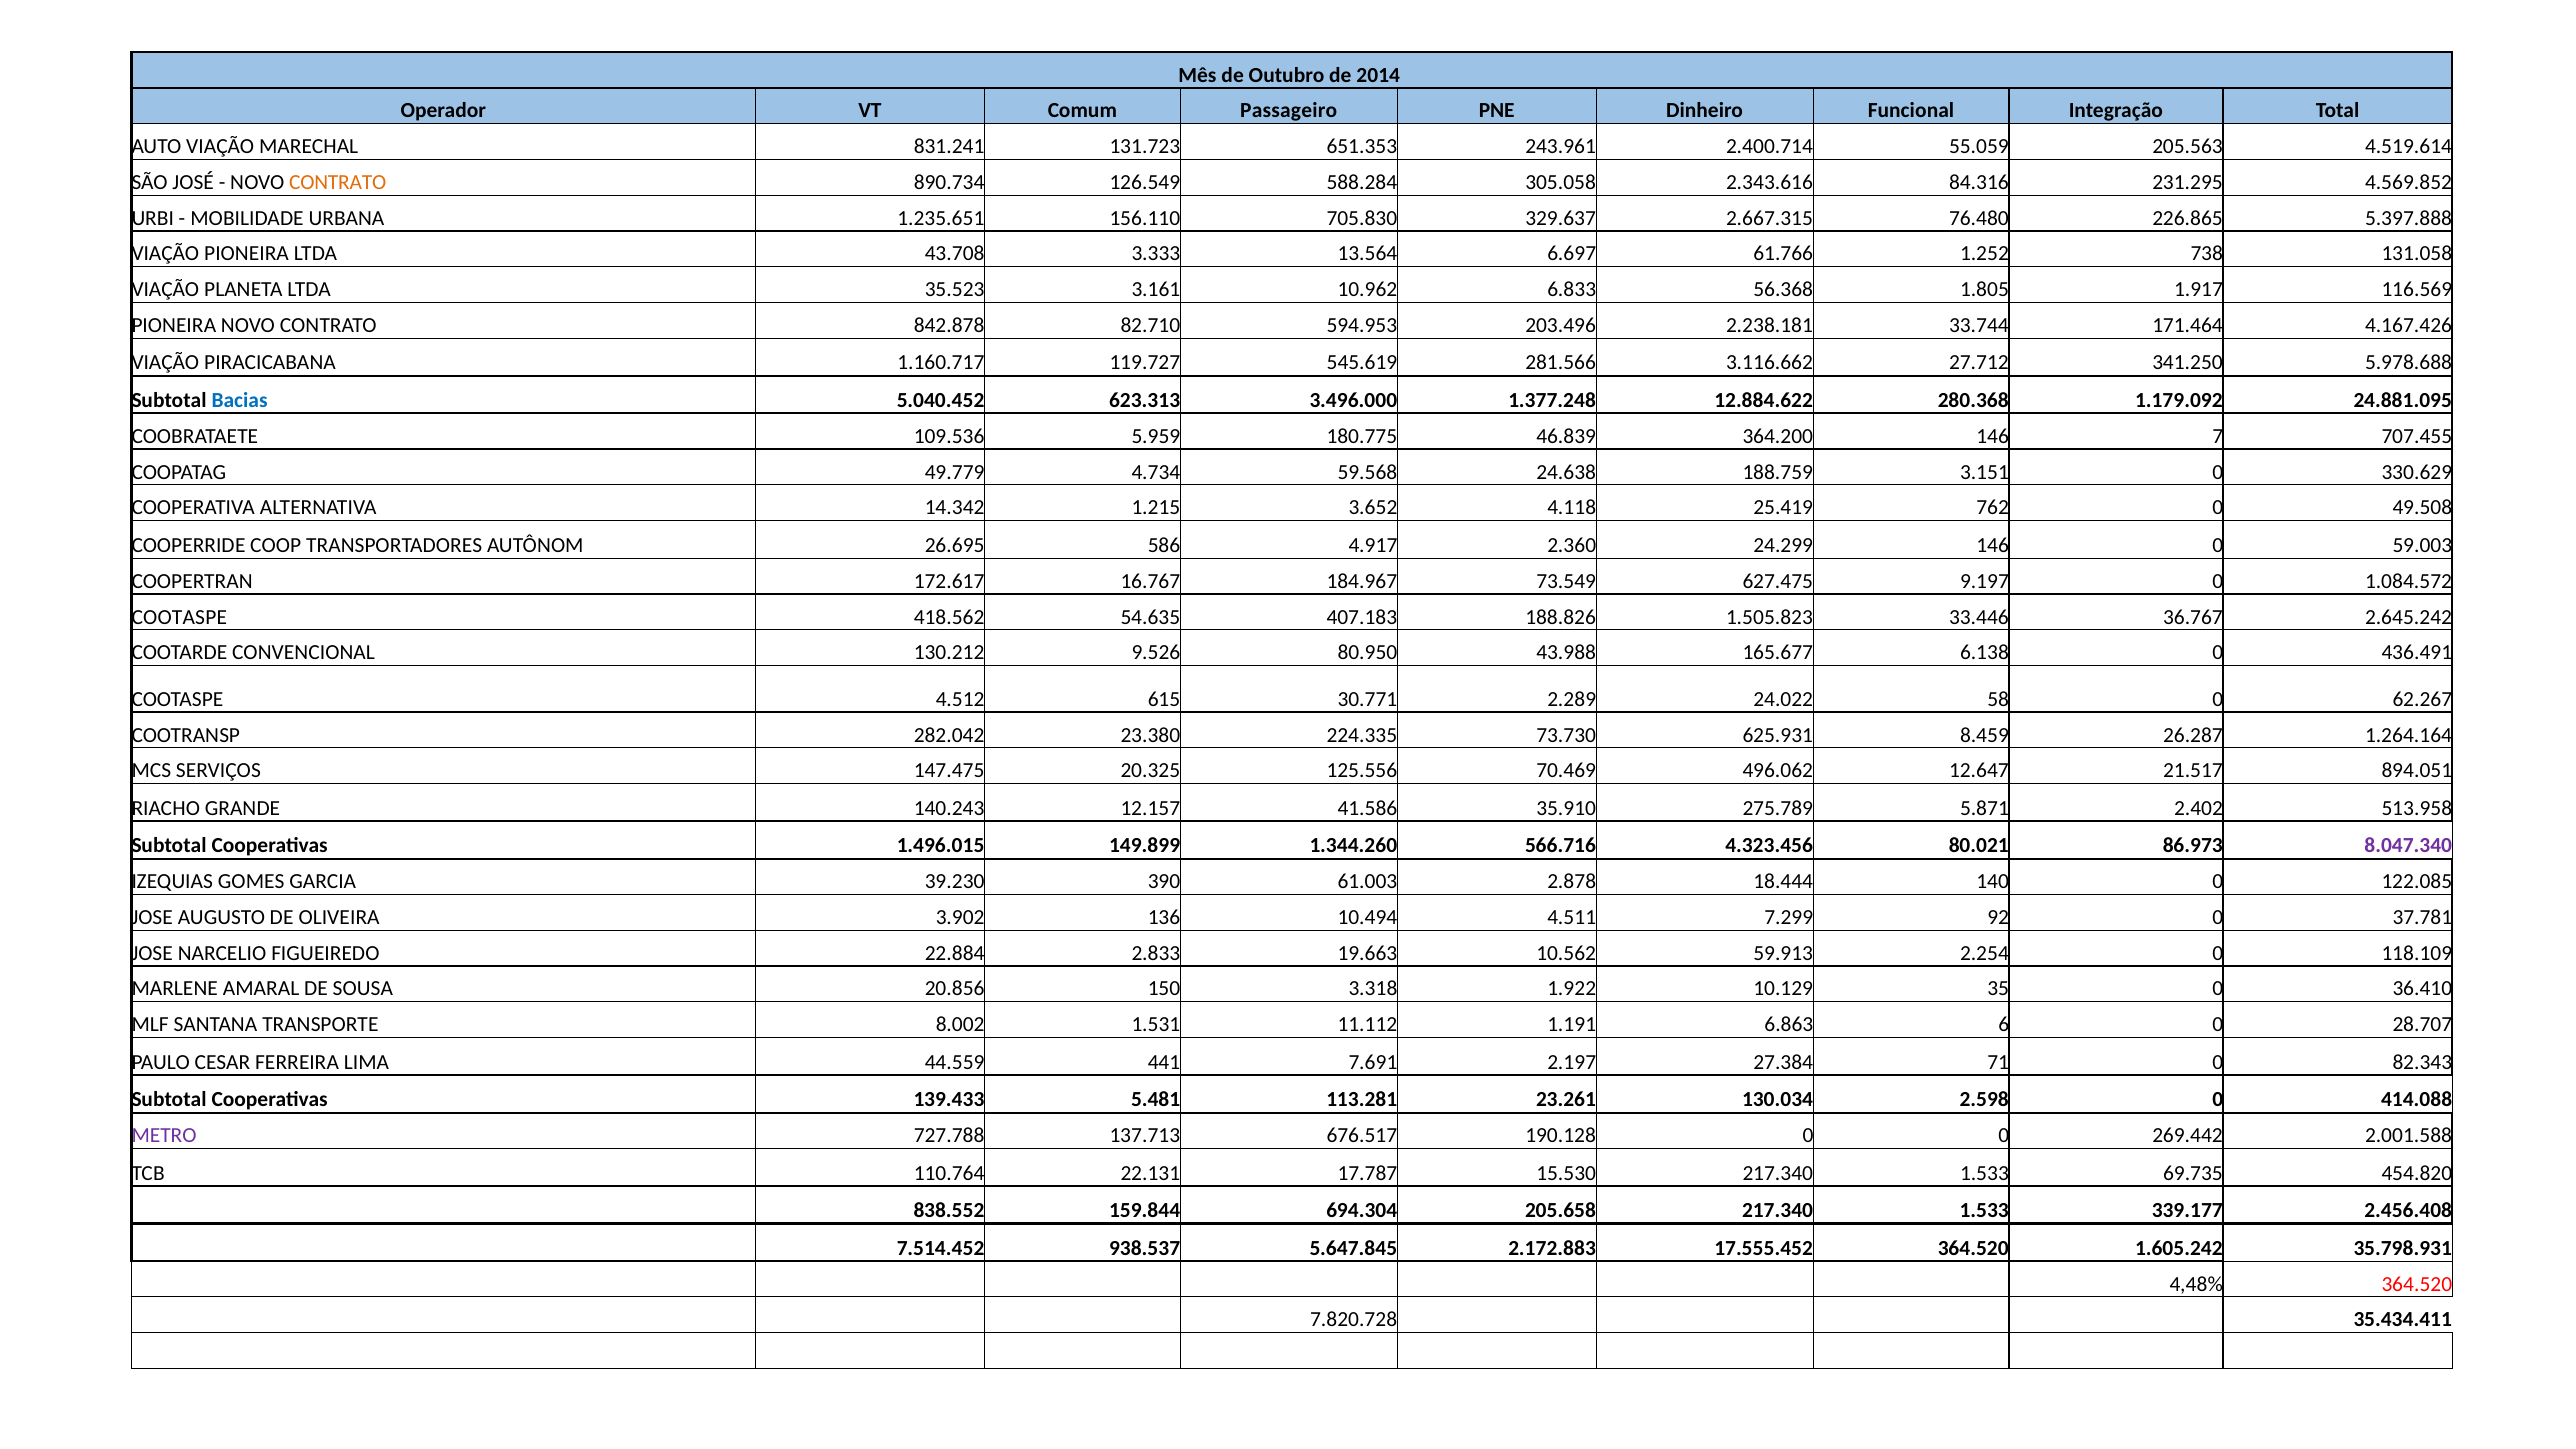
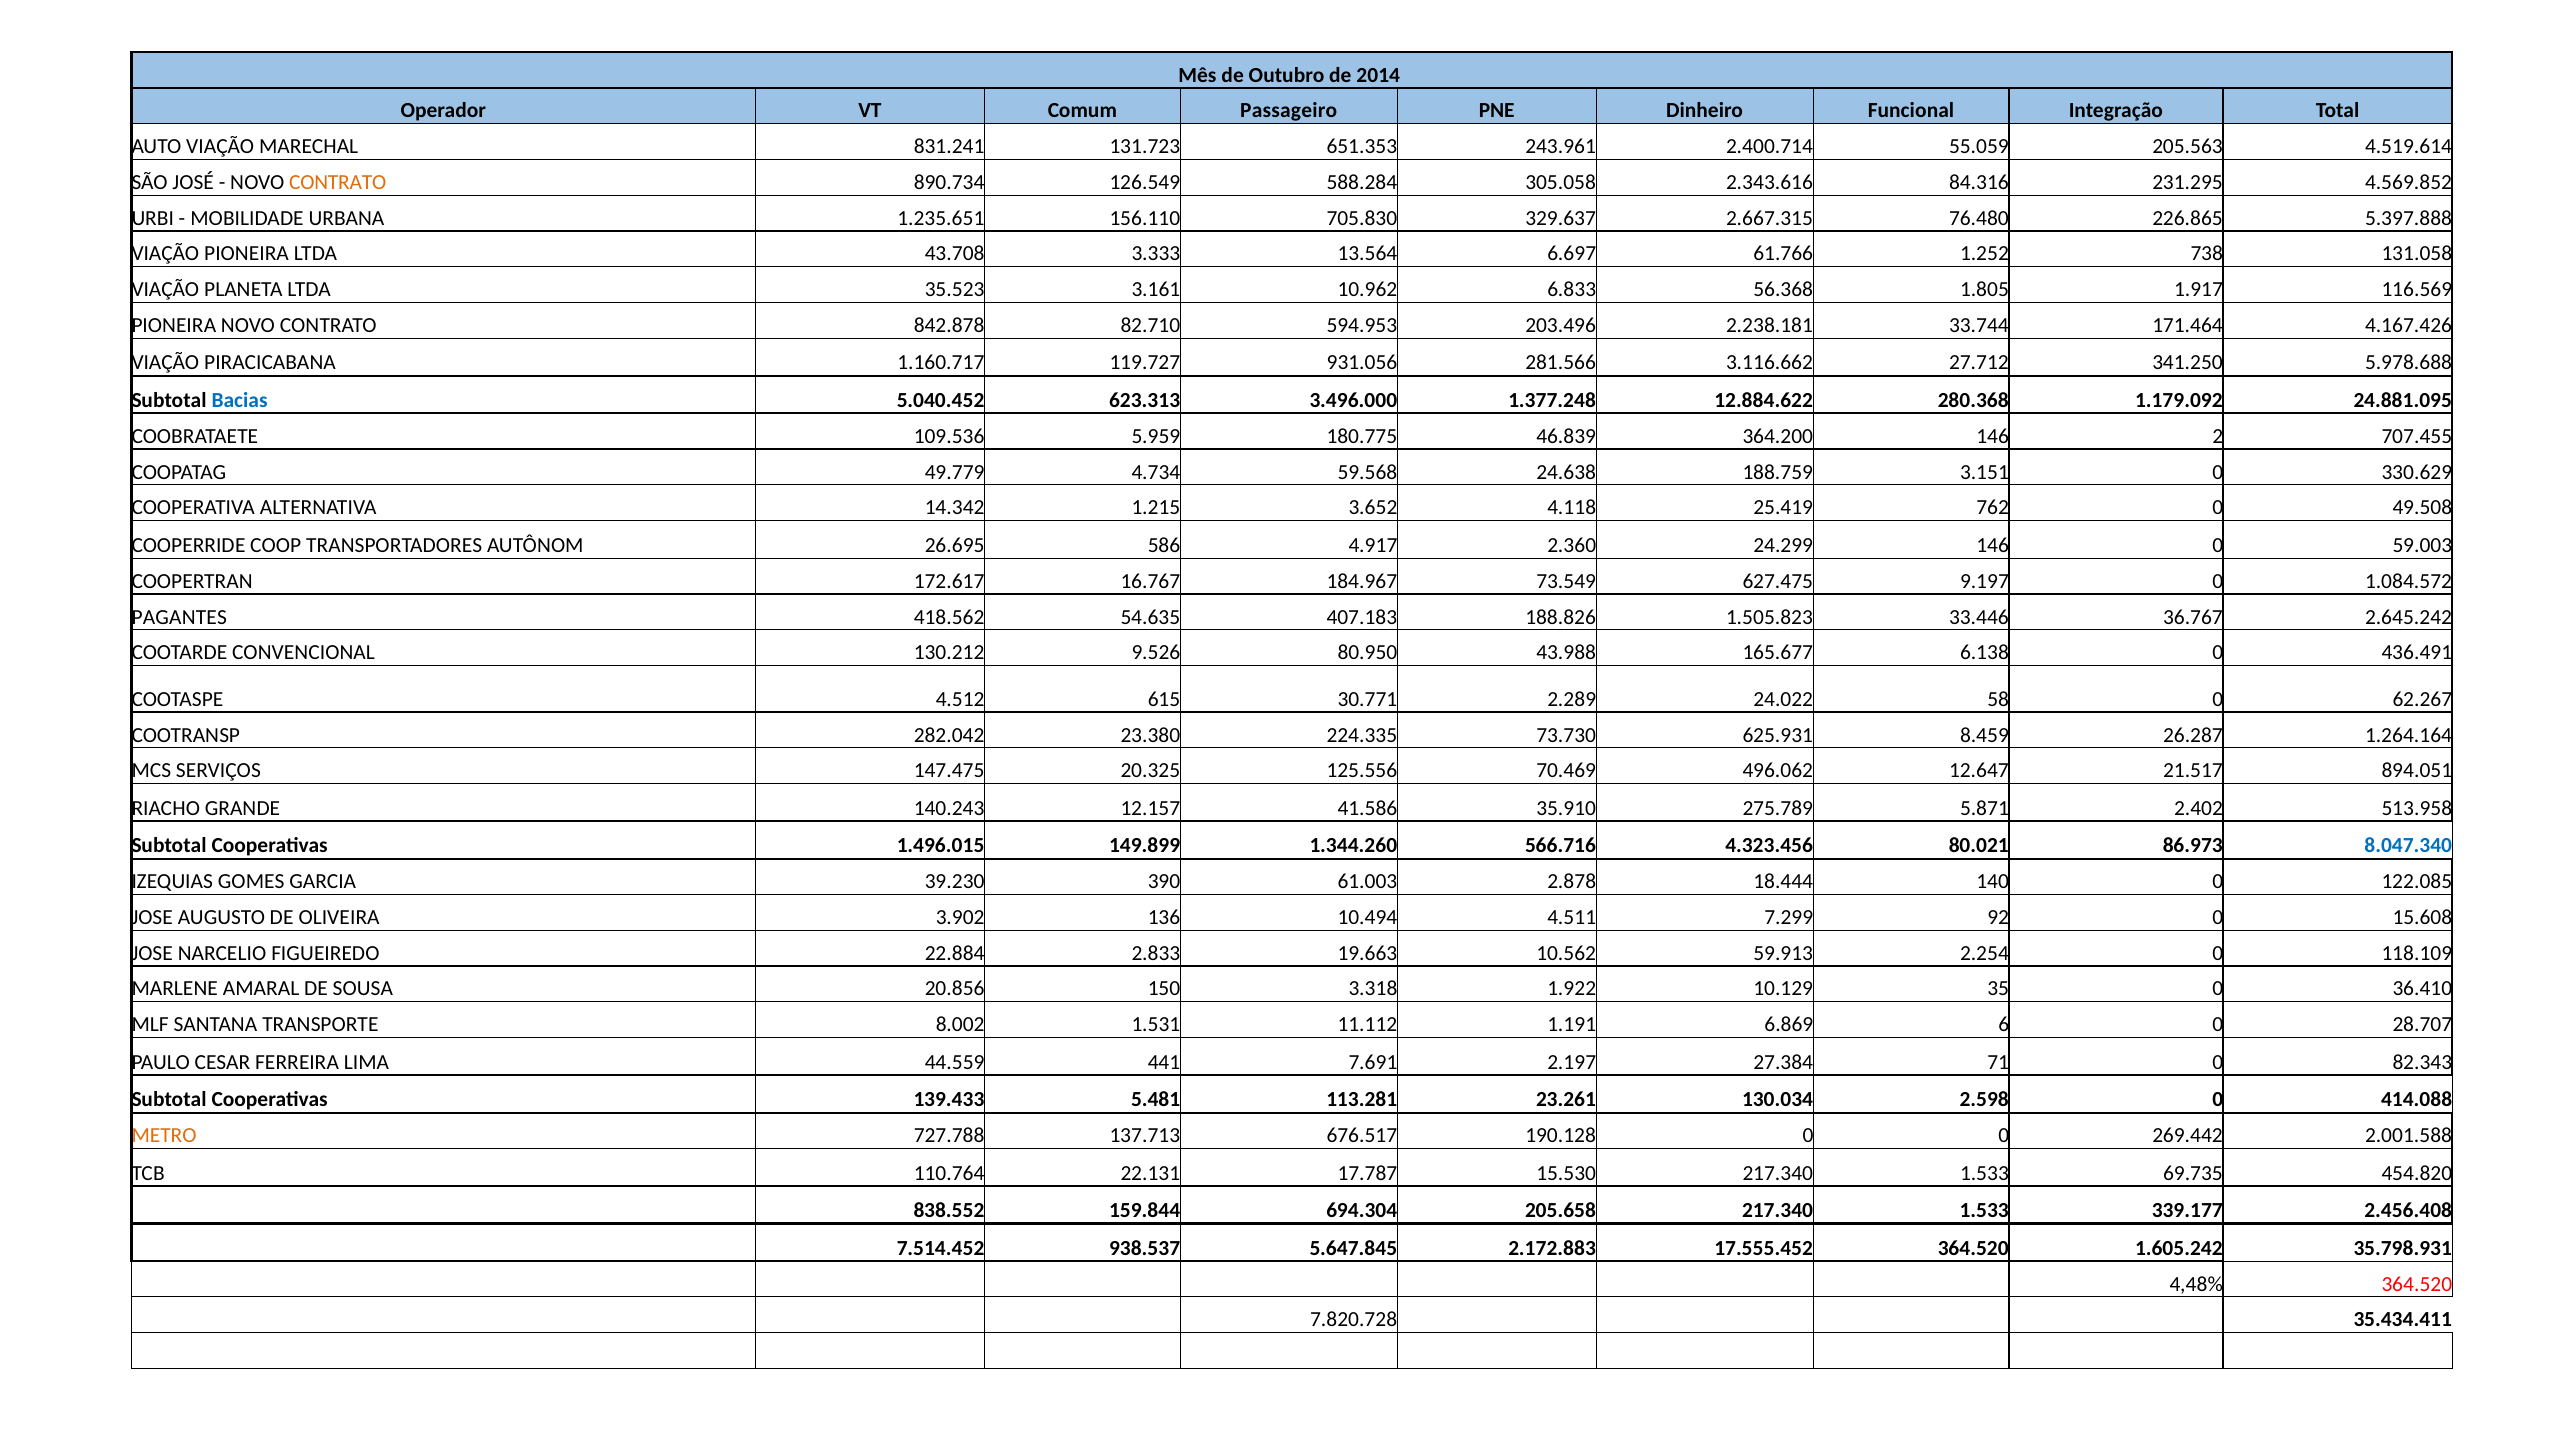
545.619: 545.619 -> 931.056 (1362, 363)
7: 7 -> 2 (2218, 436)
COOTASPE: COOTASPE -> PAGANTES (179, 617)
8.047.340 colour: purple -> blue (2408, 846)
37.781: 37.781 -> 15.608 (2422, 917)
6.863: 6.863 -> 6.869 (1789, 1025)
METRO colour: purple -> orange (164, 1136)
